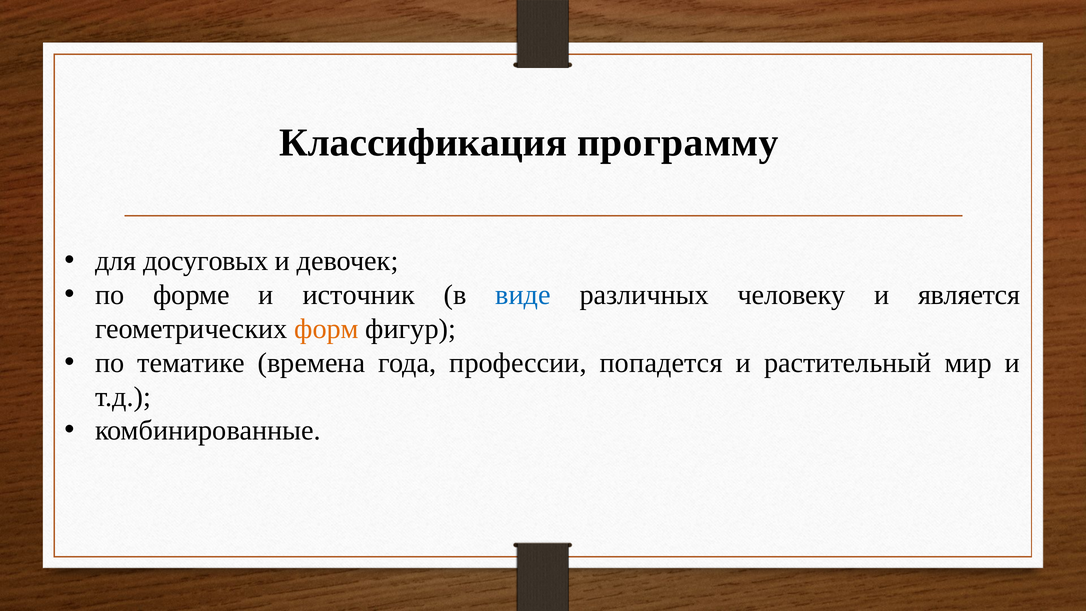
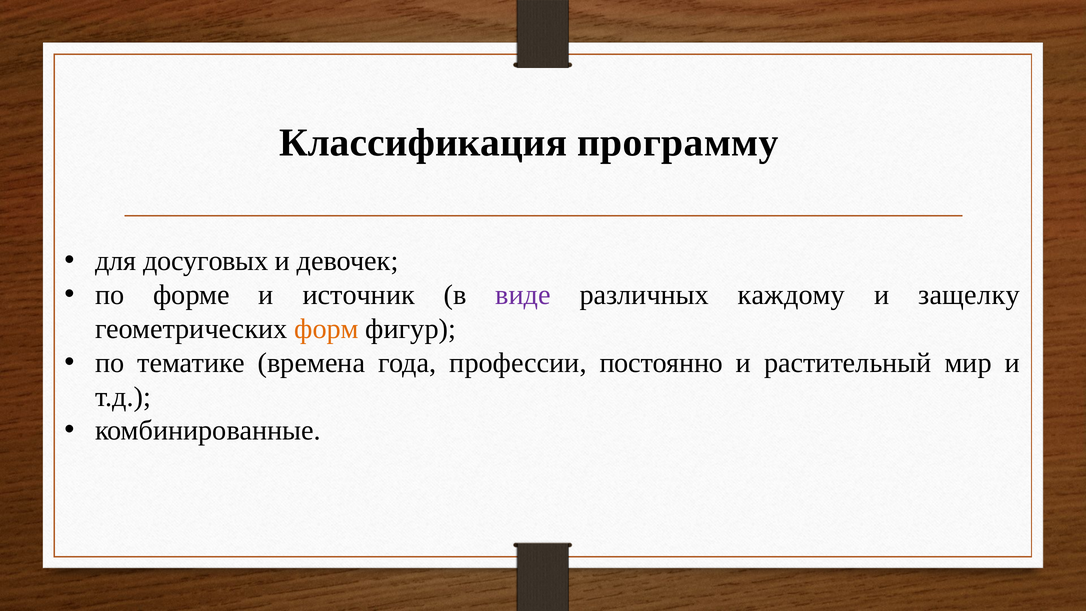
виде colour: blue -> purple (523, 295)
человеку: человеку -> каждому (791, 295)
является: является -> защелку (969, 295)
попадется: попадется -> постоянно (661, 363)
